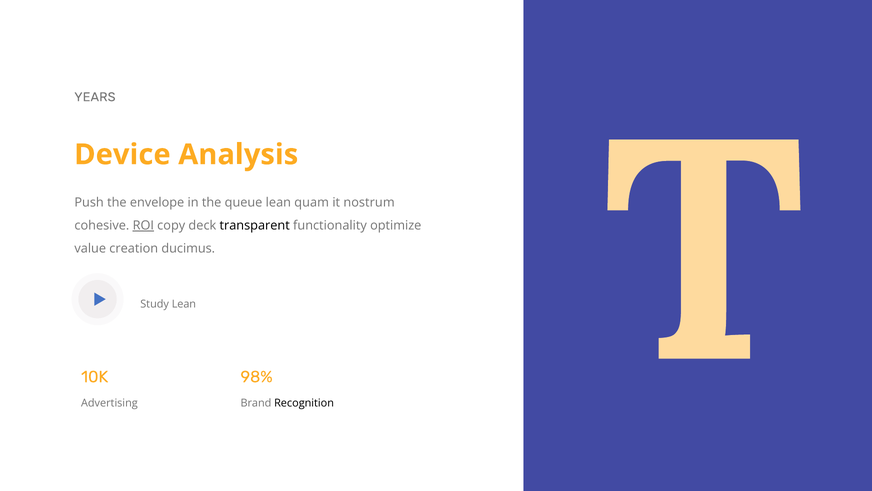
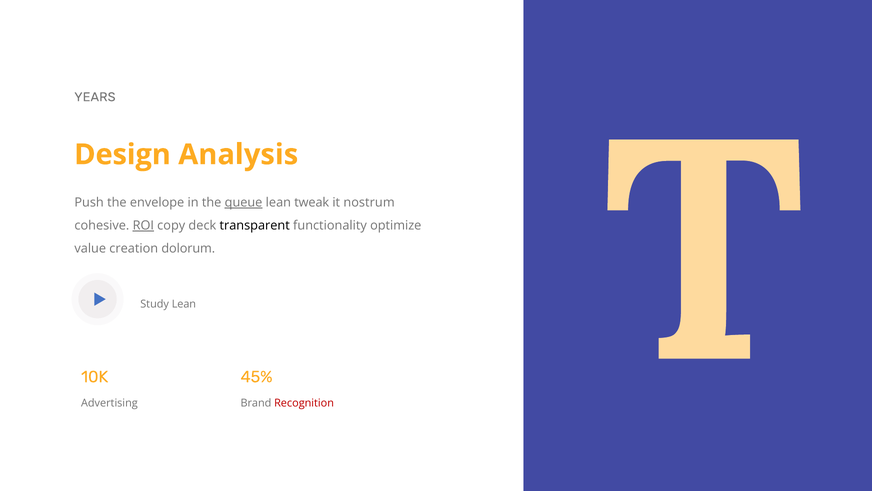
Device: Device -> Design (122, 154)
queue underline: none -> present (244, 202)
quam: quam -> tweak (312, 202)
ducimus: ducimus -> dolorum (188, 248)
98%: 98% -> 45% (257, 376)
Recognition colour: black -> red (304, 403)
